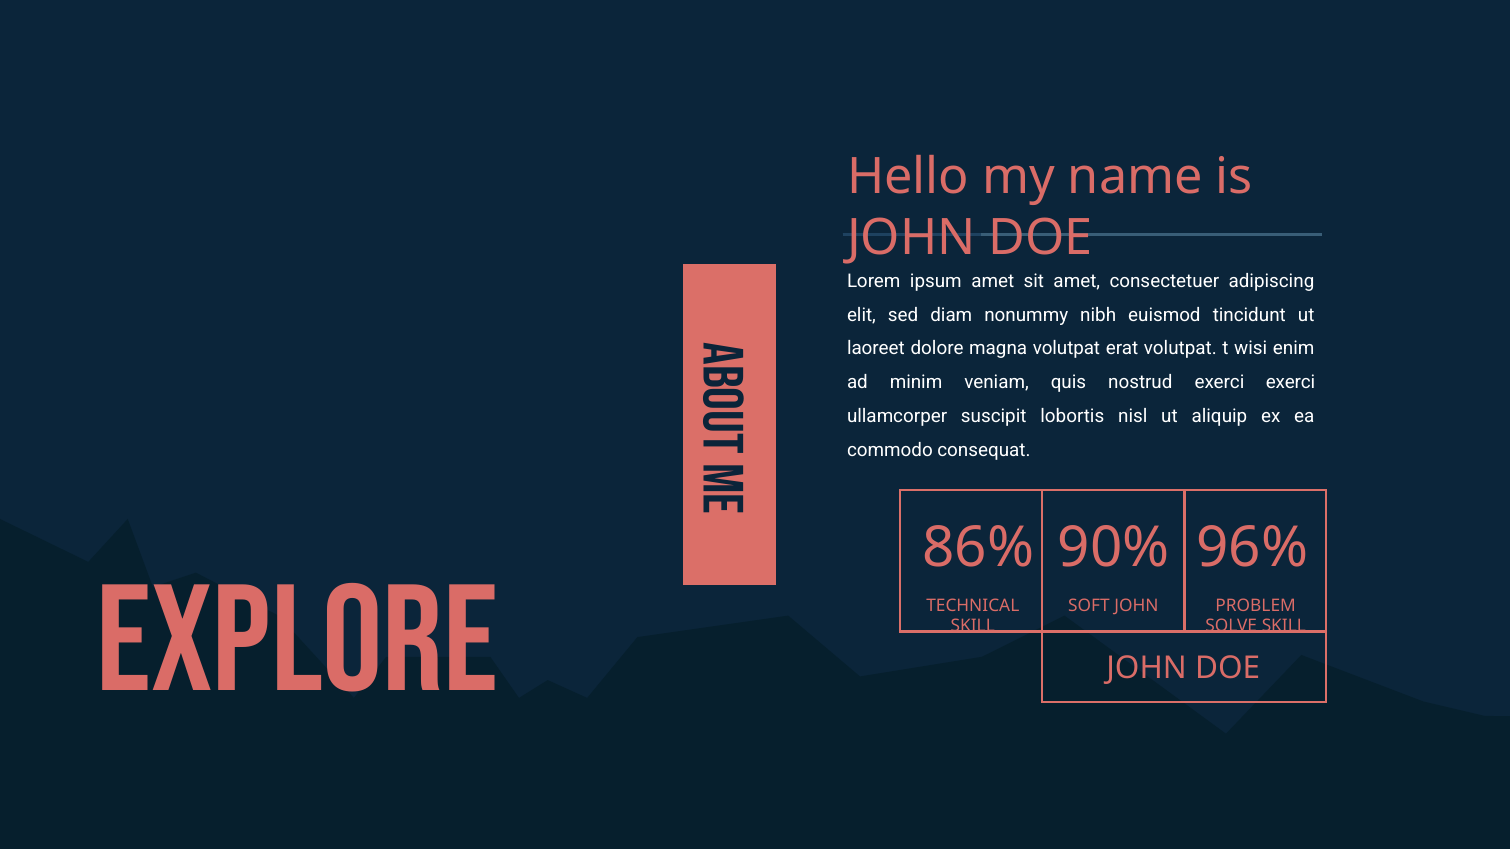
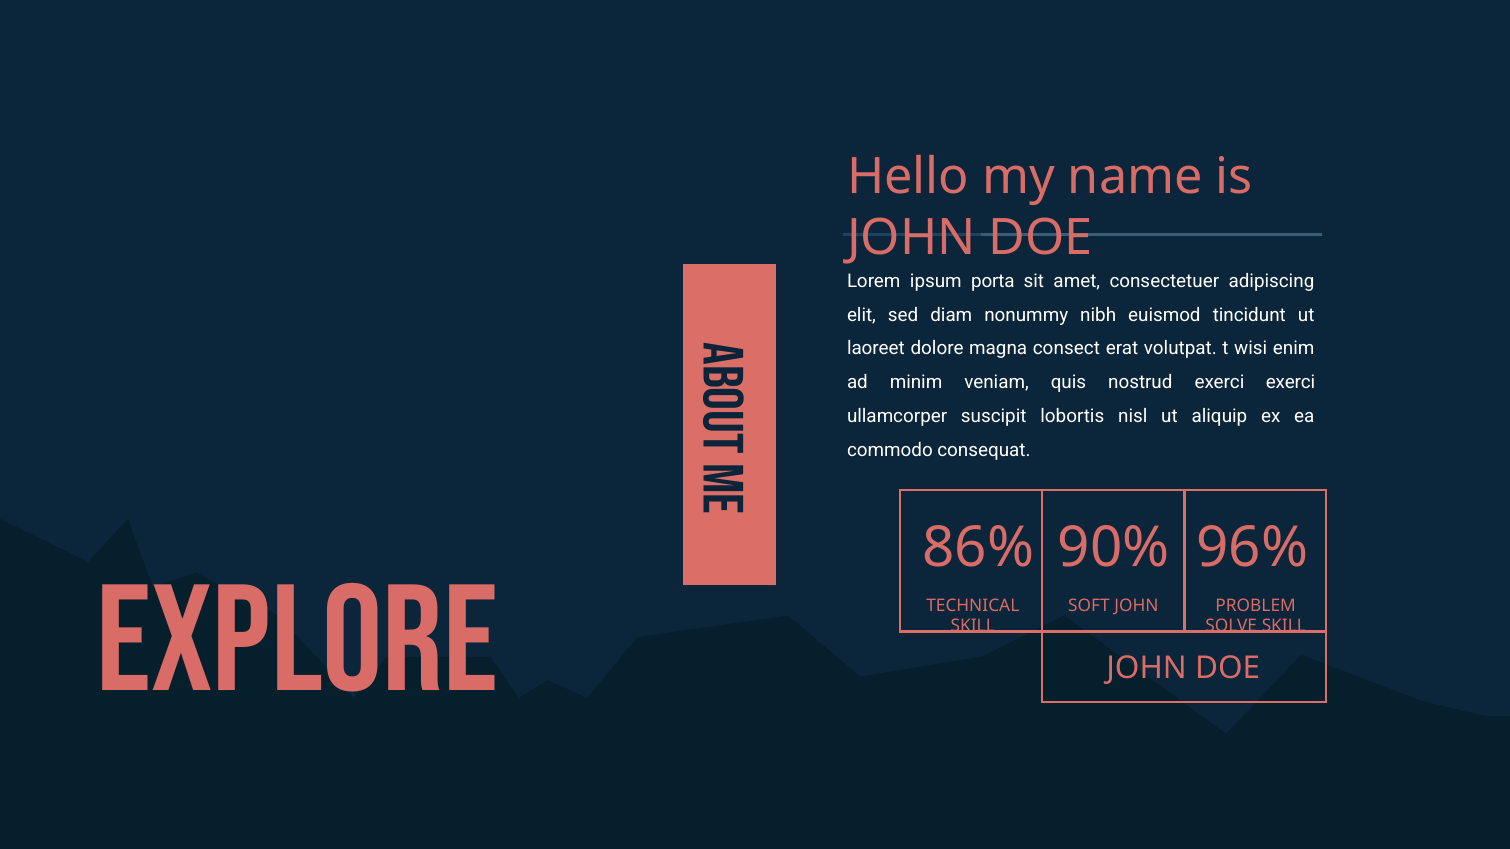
ipsum amet: amet -> porta (993, 281)
magna volutpat: volutpat -> consect (1066, 349)
